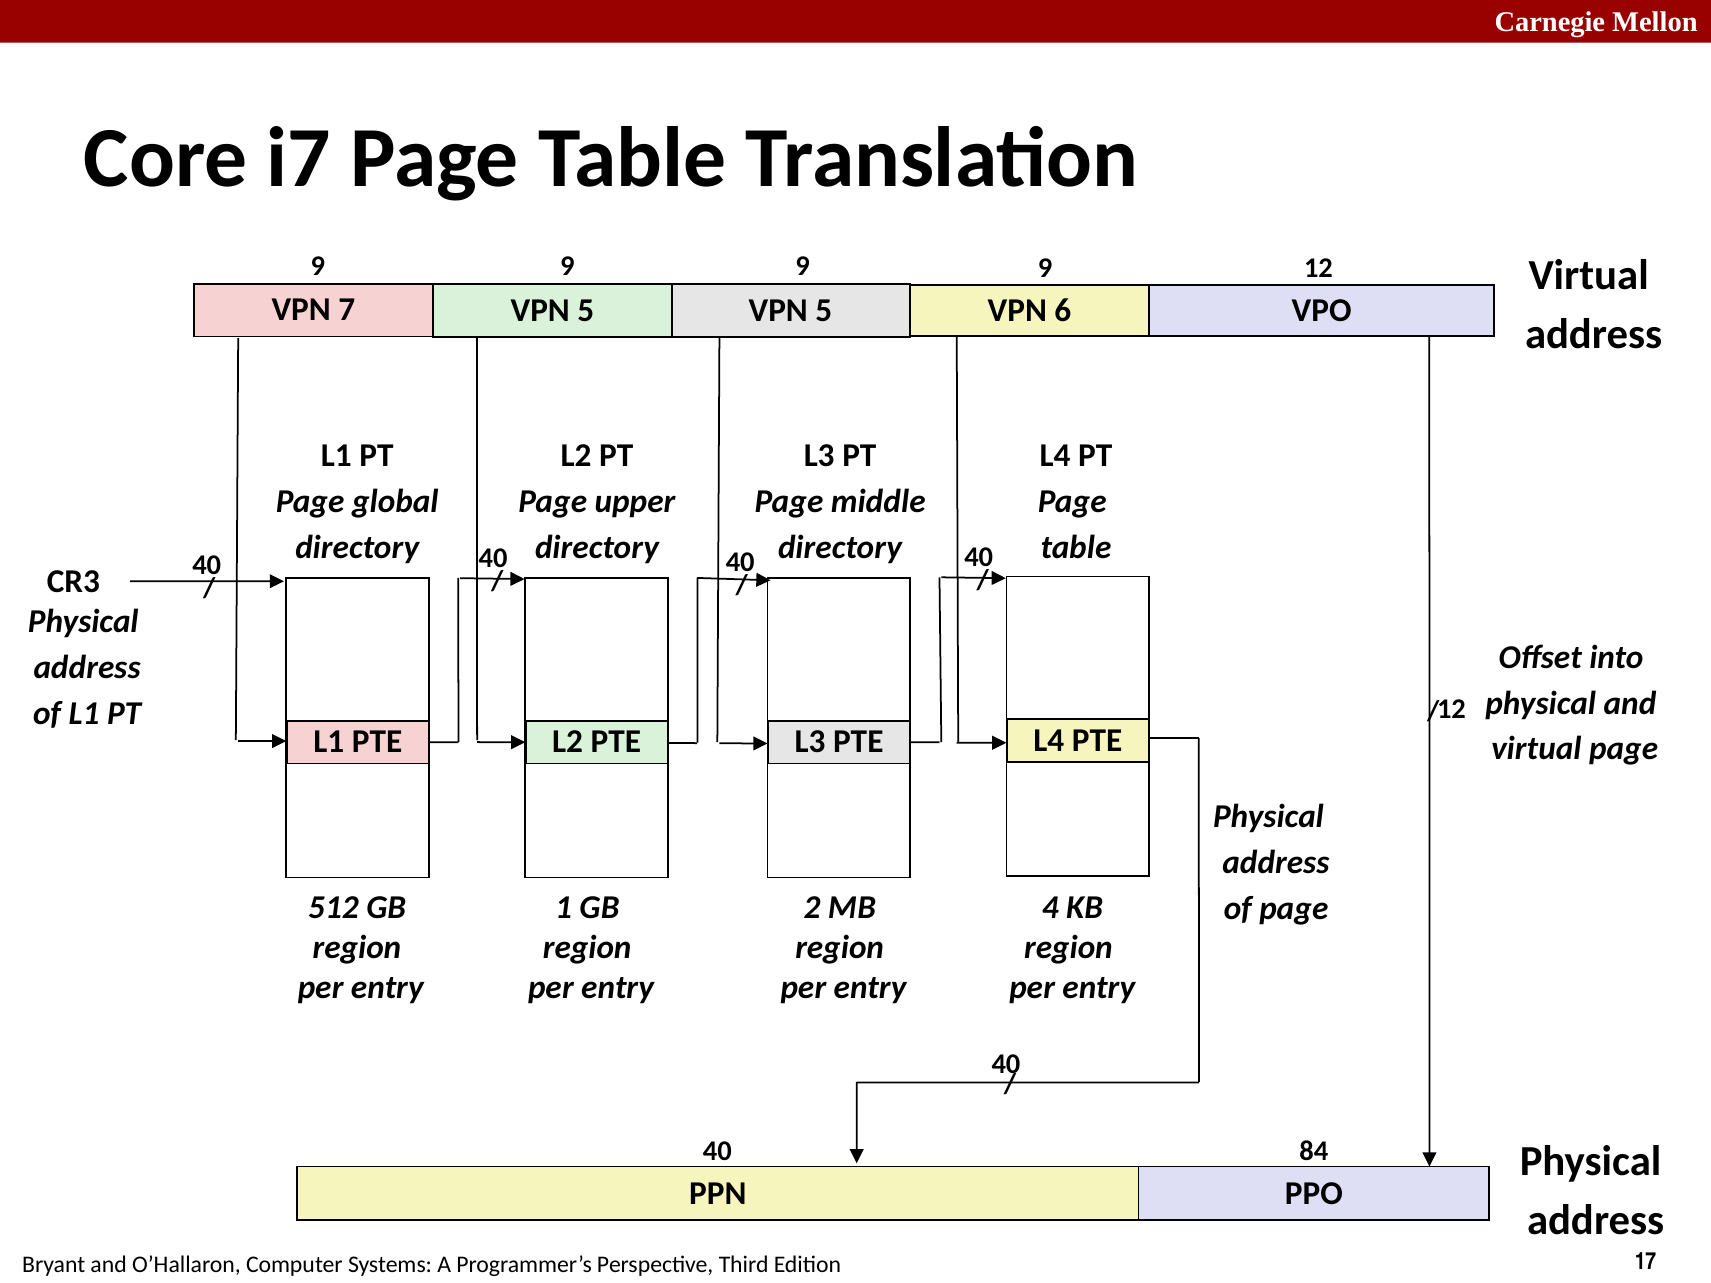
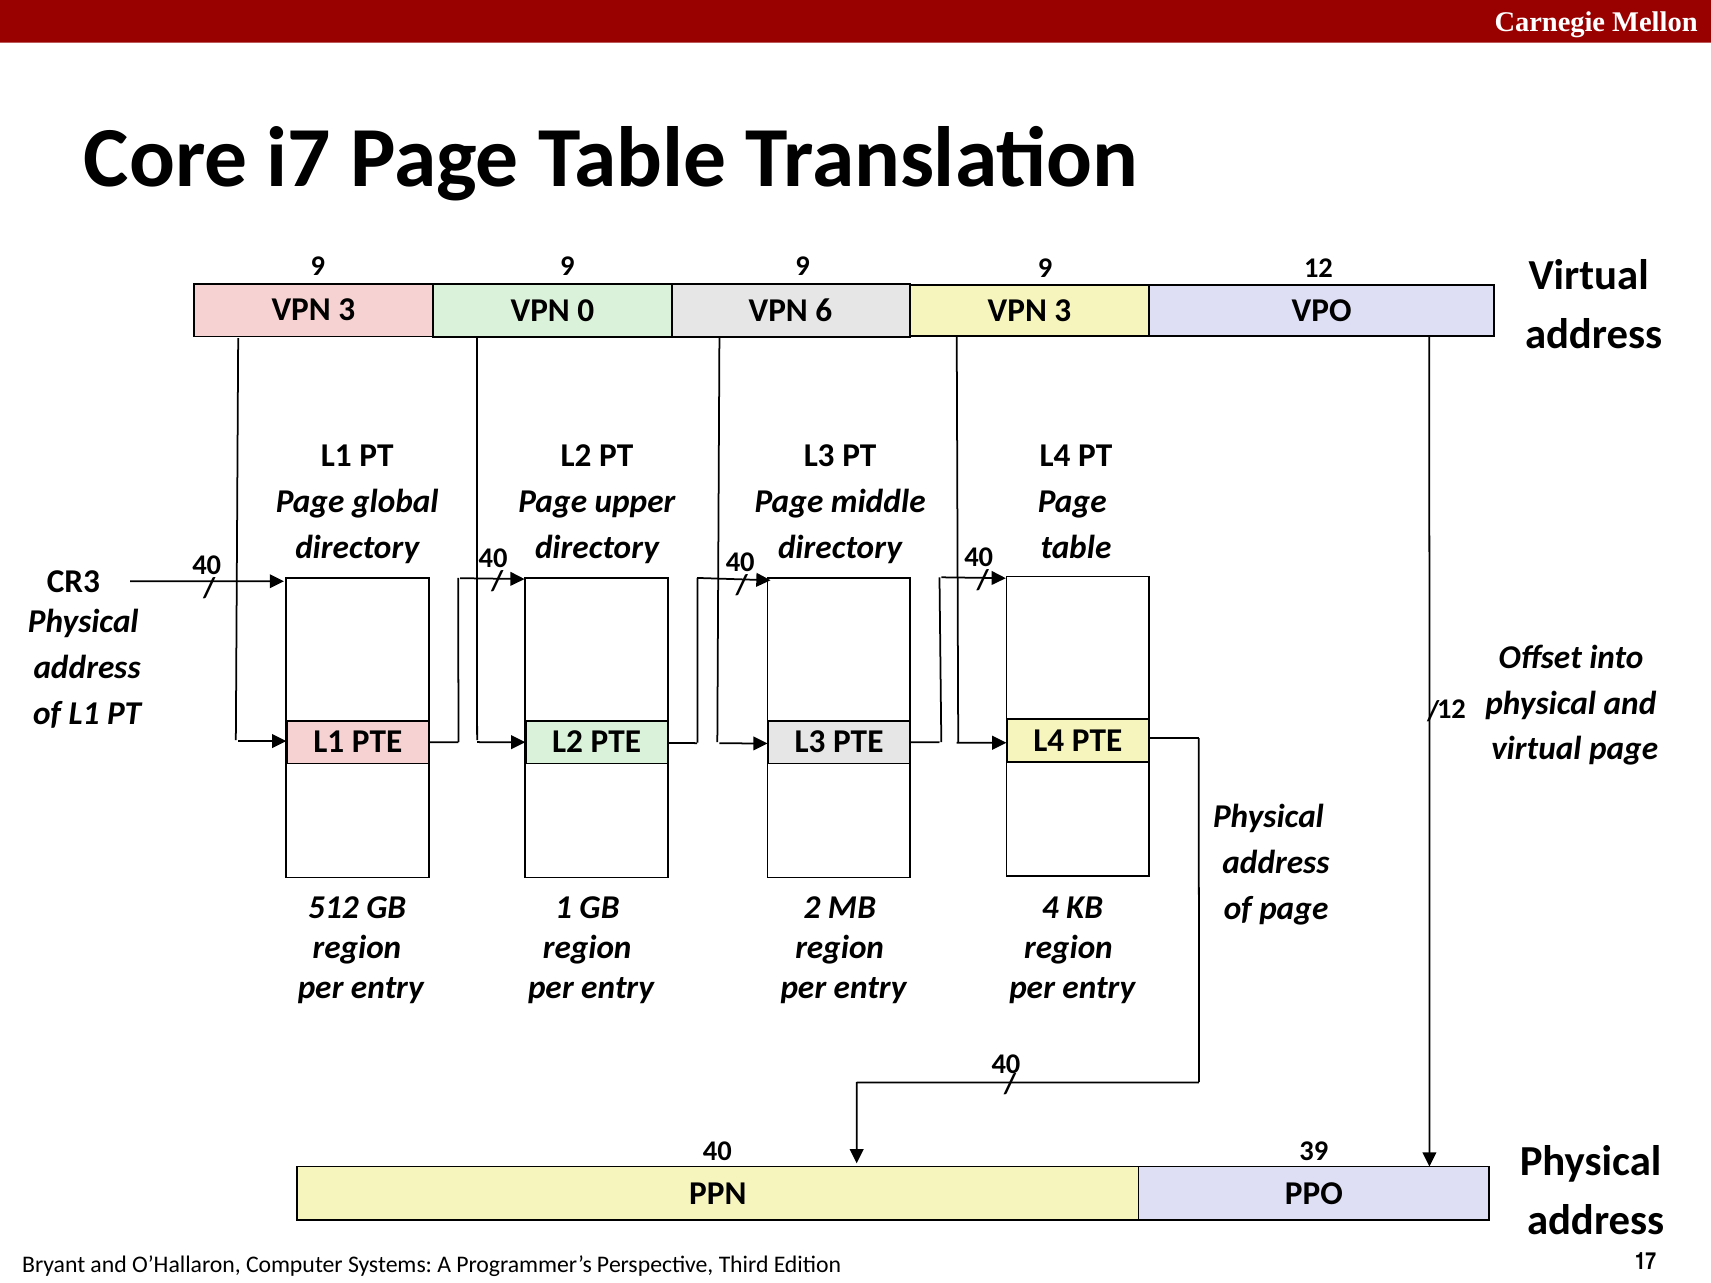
7: 7 -> 3 (347, 310)
5: 5 -> 0 (586, 310)
5: 5 -> 6 (824, 310)
6: 6 -> 3 (1063, 311)
84: 84 -> 39 (1314, 1151)
